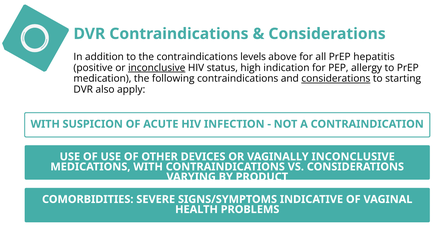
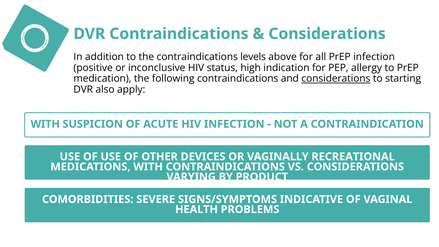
PrEP hepatitis: hepatitis -> infection (374, 57)
inconclusive underline: present -> none (157, 68)
VAGINALLY INCONCLUSIVE: INCONCLUSIVE -> RECREATIONAL (353, 157)
